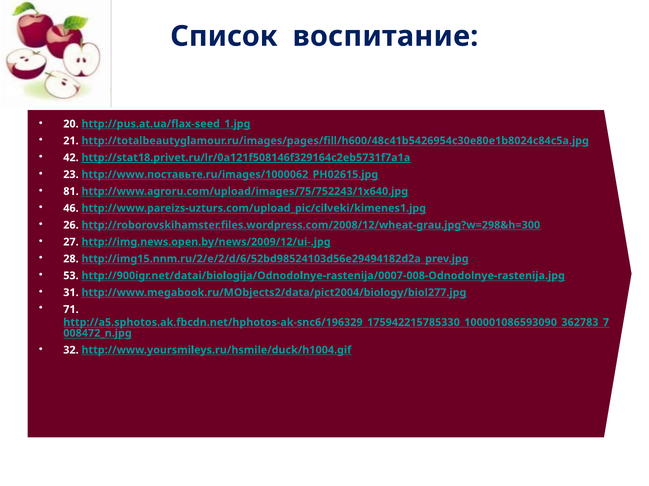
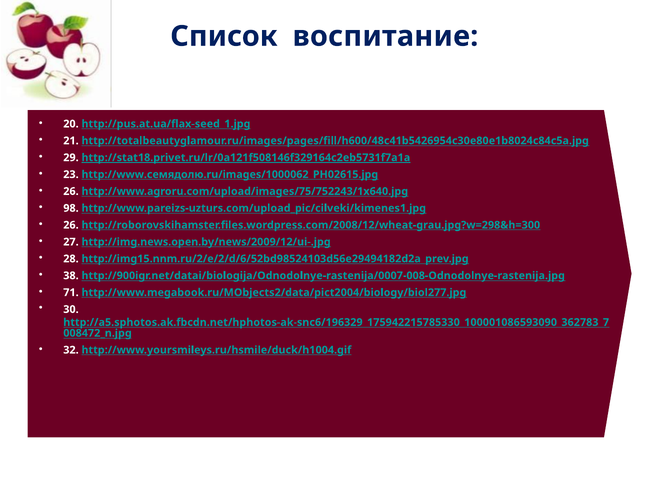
42: 42 -> 29 (71, 158)
http://www.поставьте.ru/images/1000062_PH02615.jpg: http://www.поставьте.ru/images/1000062_PH02615.jpg -> http://www.семядолю.ru/images/1000062_PH02615.jpg (230, 175)
81: 81 -> 26 (71, 192)
46: 46 -> 98 (71, 209)
53: 53 -> 38 (71, 276)
31: 31 -> 71 (71, 293)
71: 71 -> 30 (71, 310)
